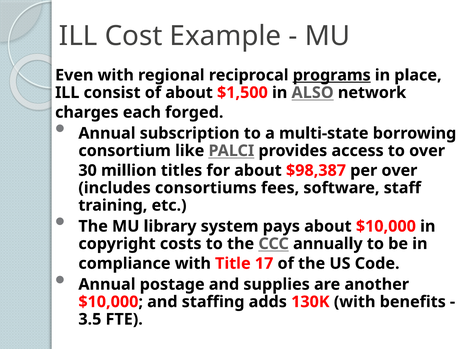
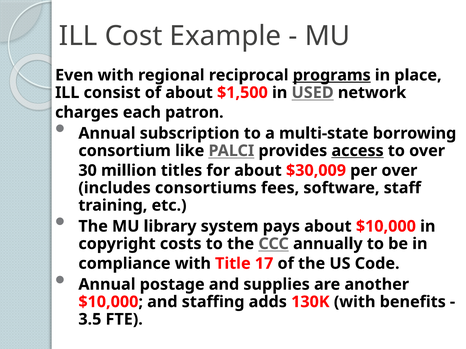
ALSO: ALSO -> USED (313, 93)
forged: forged -> patron (194, 113)
access underline: none -> present (358, 151)
$98,387: $98,387 -> $30,009 (316, 171)
